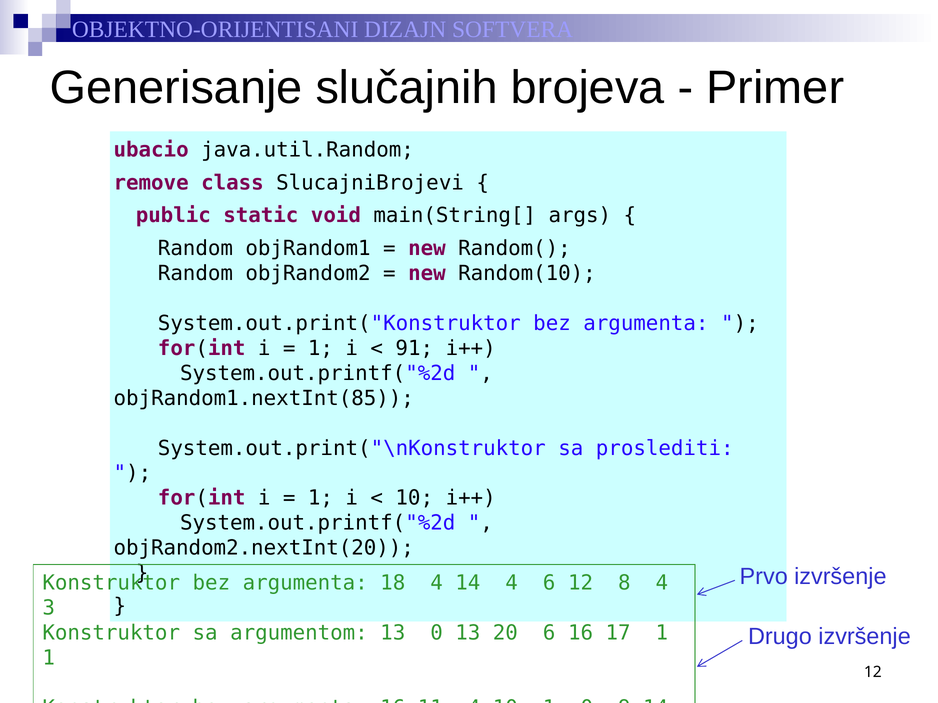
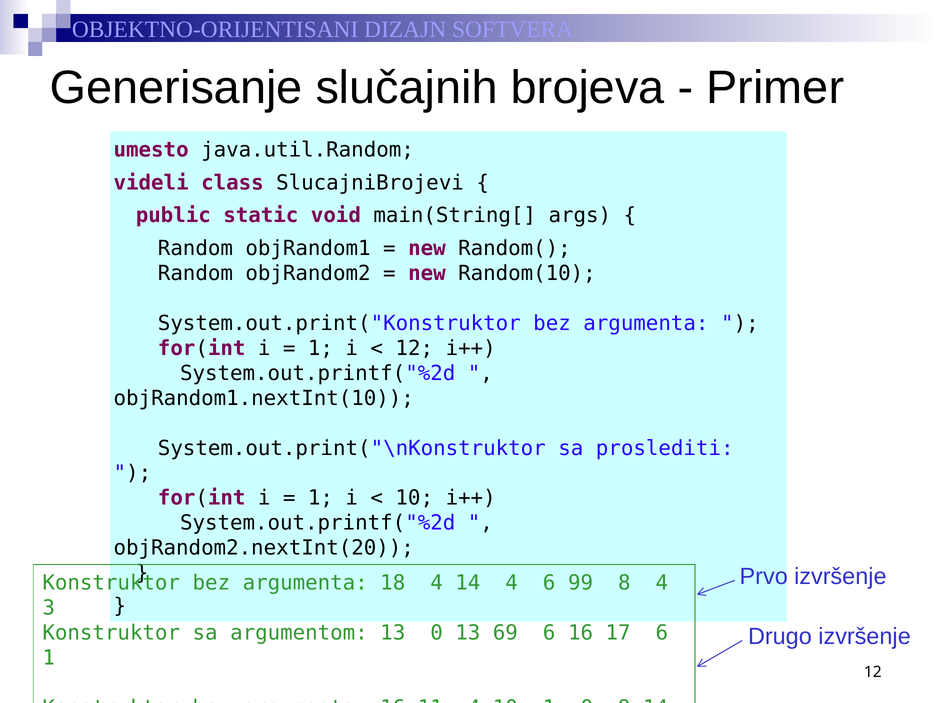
ubacio: ubacio -> umesto (151, 150)
remove: remove -> videli (151, 183)
91: 91 -> 12 (414, 348)
objRandom1.nextInt(85: objRandom1.nextInt(85 -> objRandom1.nextInt(10 (264, 398)
6 12: 12 -> 99 (581, 583)
20: 20 -> 69 (505, 633)
17 1: 1 -> 6 (662, 633)
